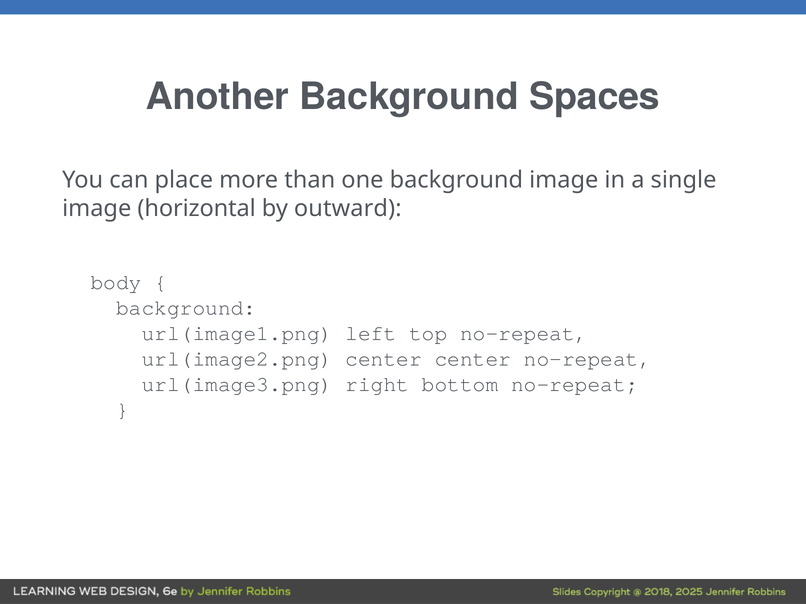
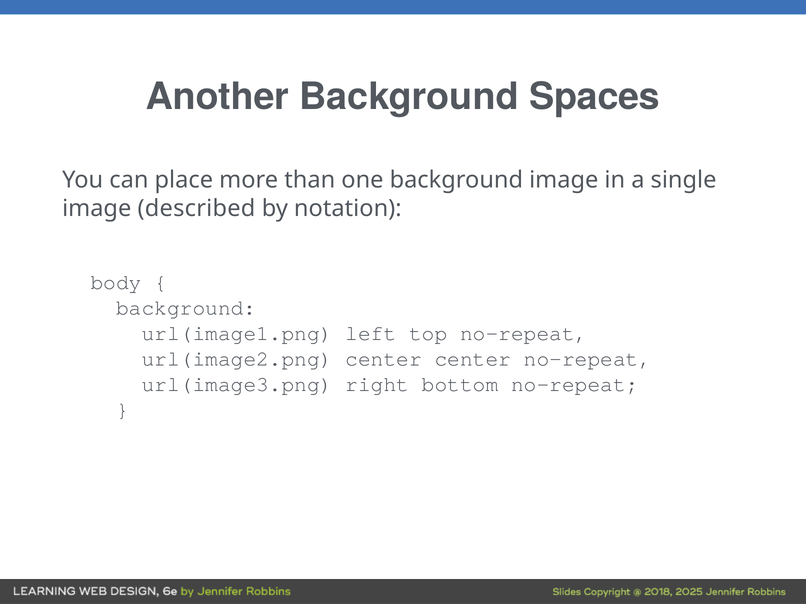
horizontal: horizontal -> described (196, 209)
outward: outward -> notation (348, 209)
